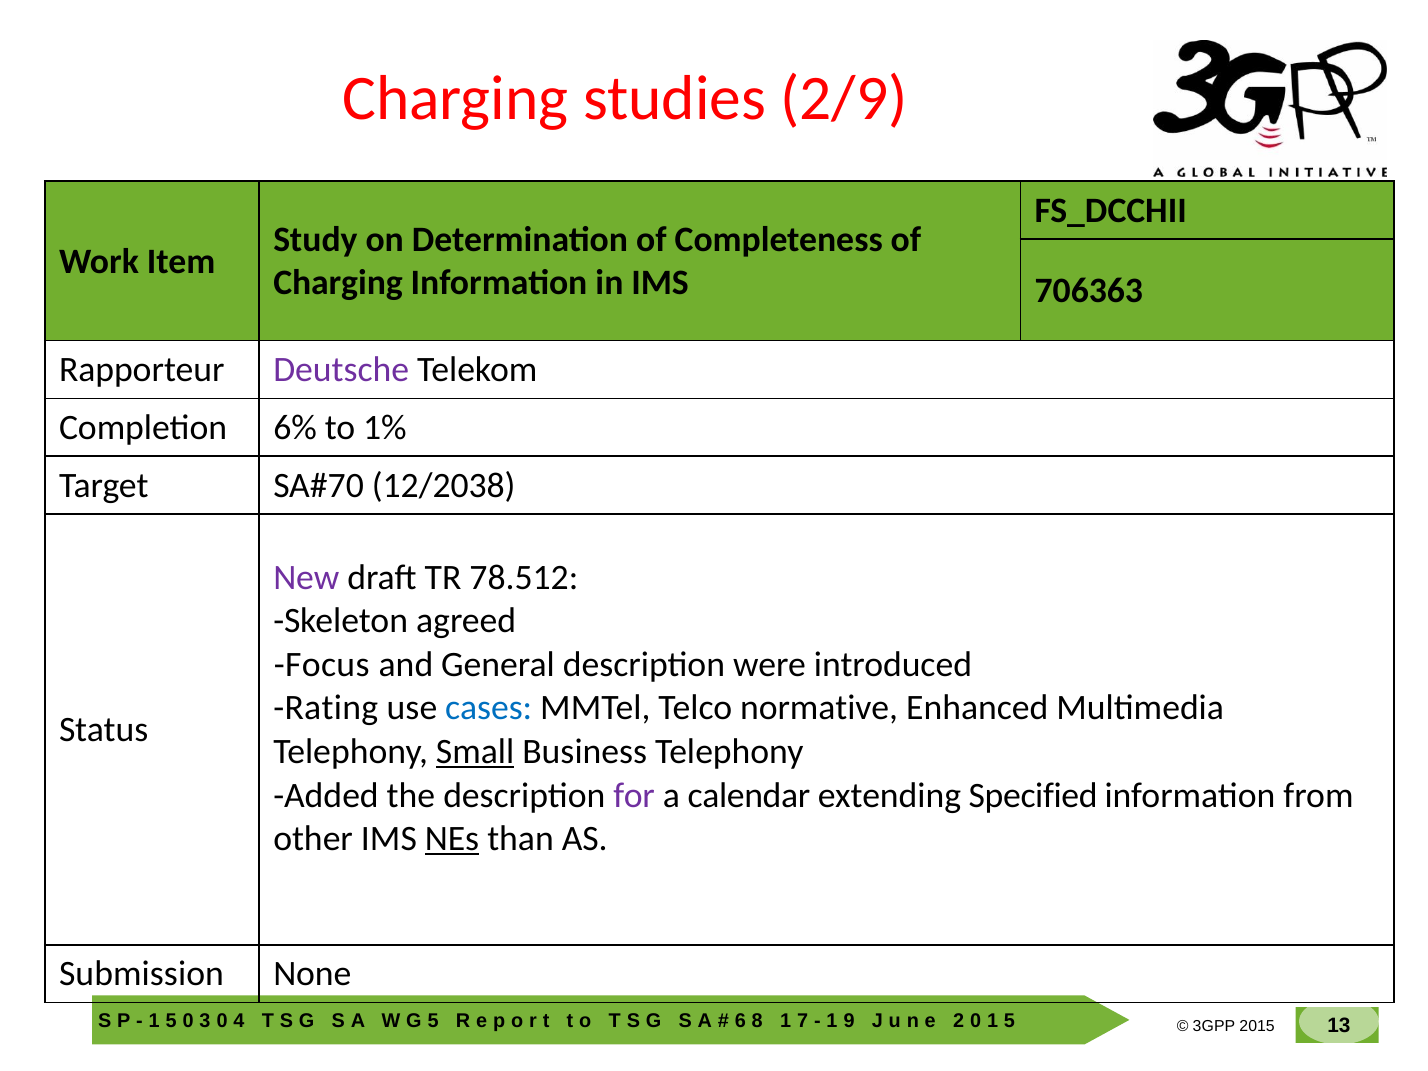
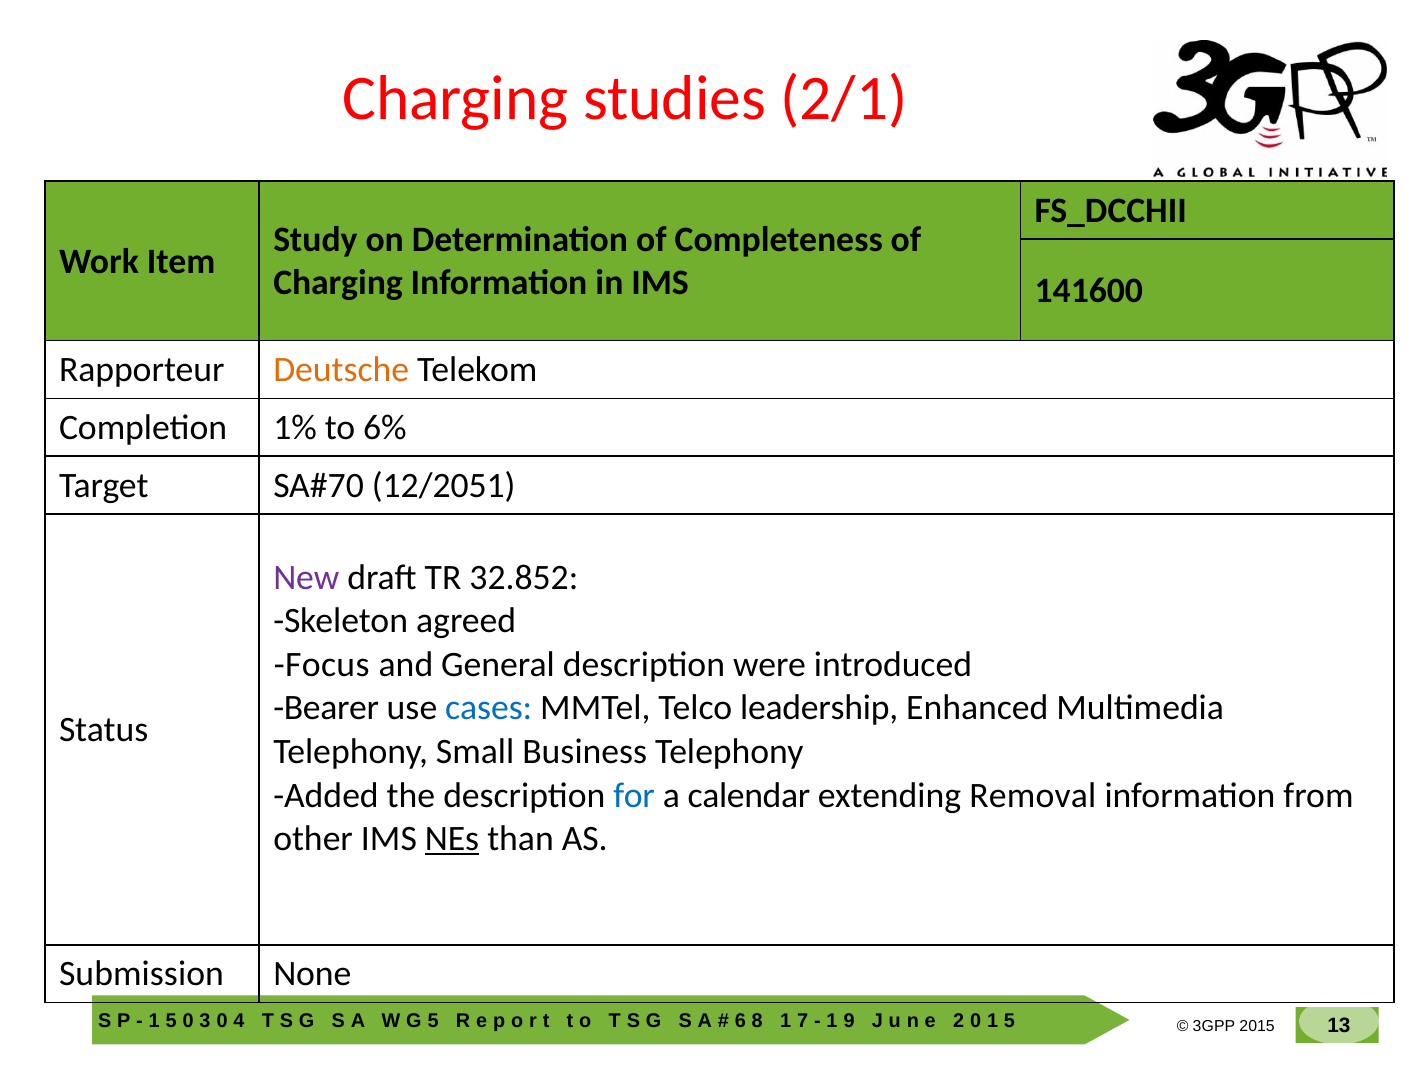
2/9: 2/9 -> 2/1 (844, 99)
706363: 706363 -> 141600 (1089, 290)
Deutsche colour: purple -> orange (341, 370)
6%: 6% -> 1% (295, 428)
1%: 1% -> 6% (385, 428)
12/2038: 12/2038 -> 12/2051 (444, 486)
78.512: 78.512 -> 32.852 (524, 577)
Rating: Rating -> Bearer (326, 708)
normative: normative -> leadership (819, 708)
Small underline: present -> none (475, 752)
for colour: purple -> blue (634, 795)
Specified: Specified -> Removal (1033, 795)
